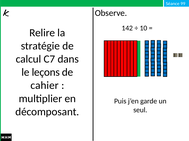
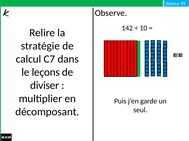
cahier: cahier -> diviser (45, 86)
